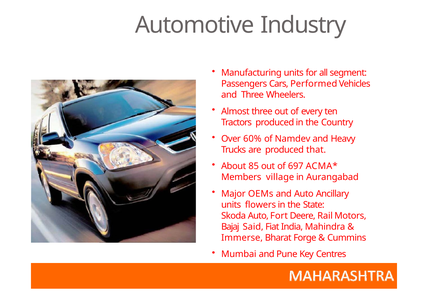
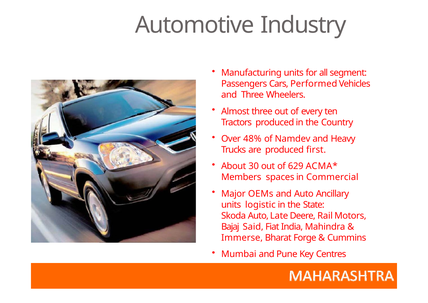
60%: 60% -> 48% (252, 139)
that: that -> first (316, 150)
85: 85 -> 30 (254, 166)
697: 697 -> 629 (296, 166)
village: village -> spaces (280, 177)
Aurangabad: Aurangabad -> Commercial (332, 177)
flowers: flowers -> logistic (260, 205)
Fort: Fort -> Late (279, 216)
